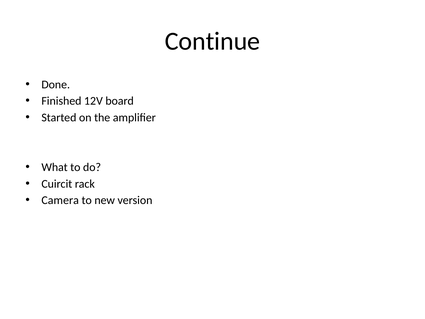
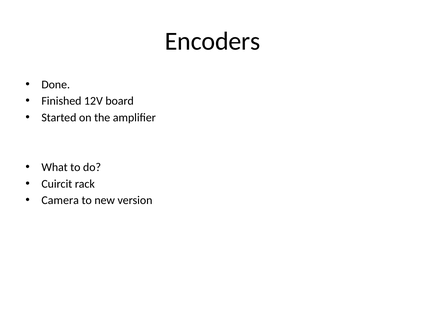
Continue: Continue -> Encoders (213, 41)
